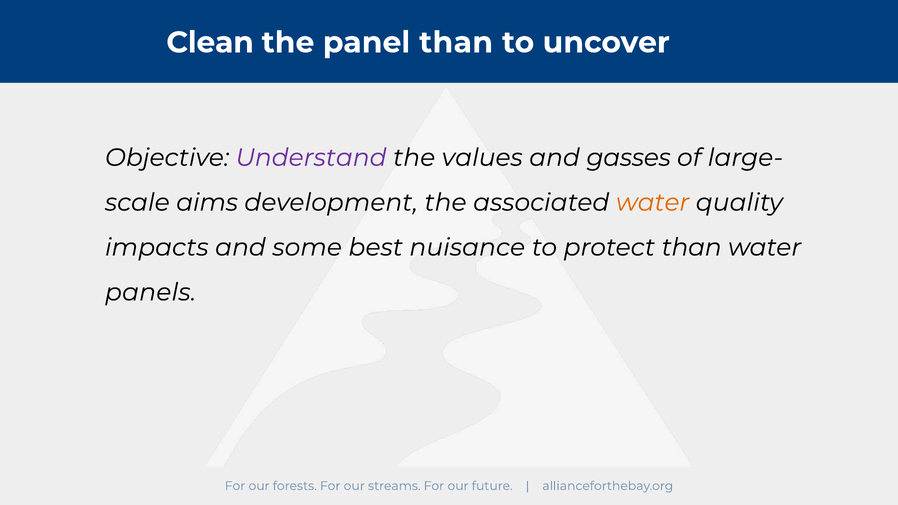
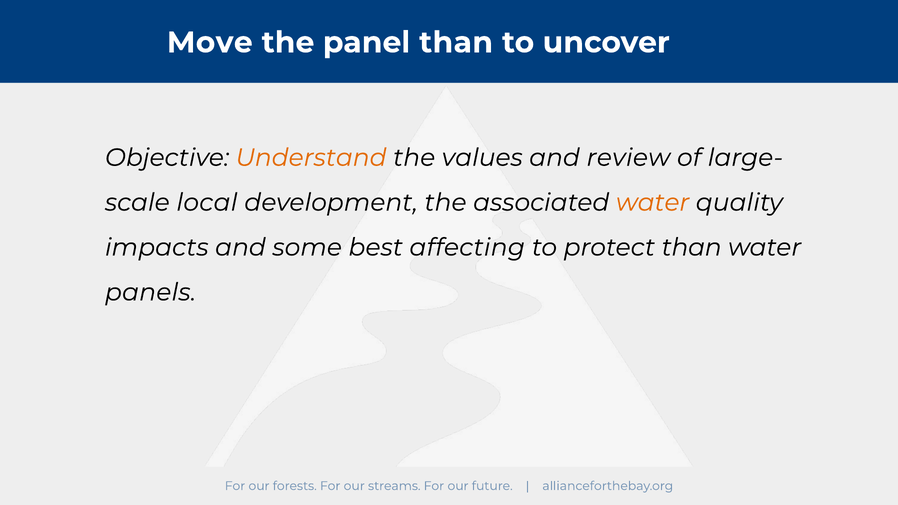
Clean: Clean -> Move (210, 43)
Understand colour: purple -> orange (311, 158)
gasses: gasses -> review (628, 158)
aims: aims -> local (207, 203)
nuisance: nuisance -> affecting (467, 247)
